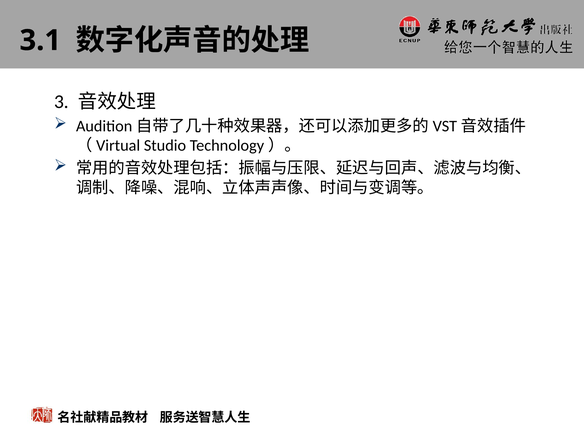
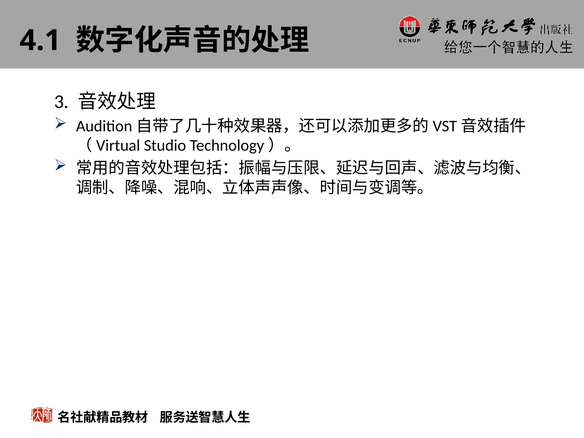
3.1: 3.1 -> 4.1 (40, 40)
